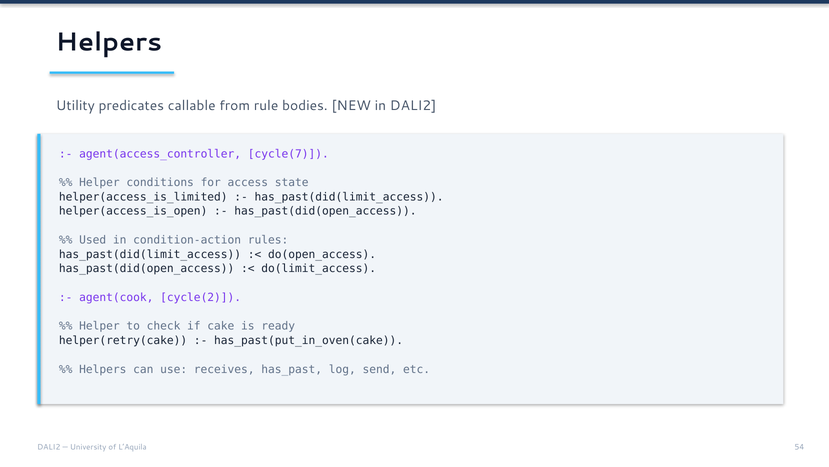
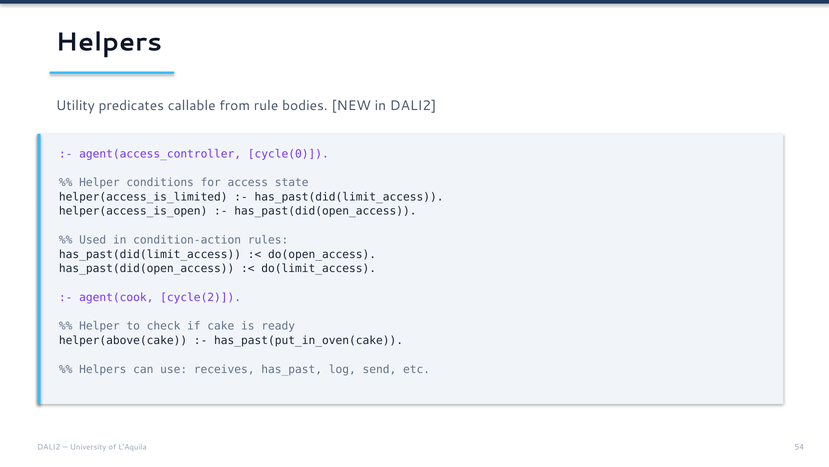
cycle(7: cycle(7 -> cycle(0 (288, 154)
helper(retry(cake: helper(retry(cake -> helper(above(cake (123, 340)
